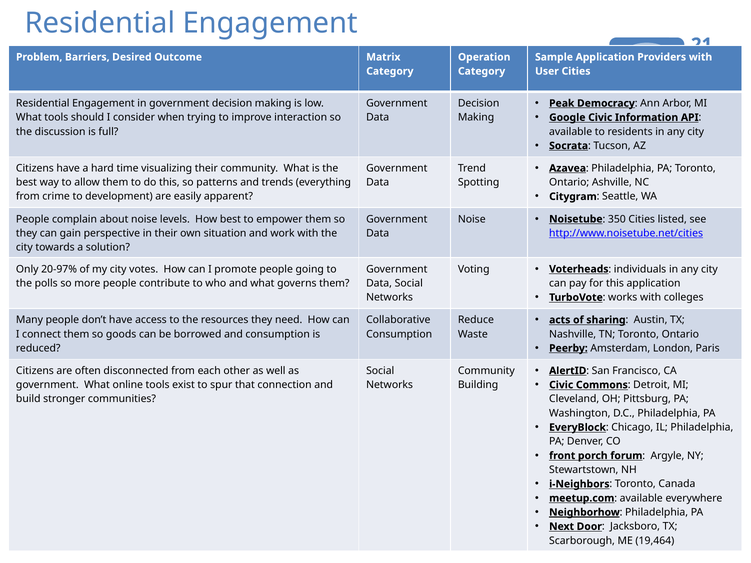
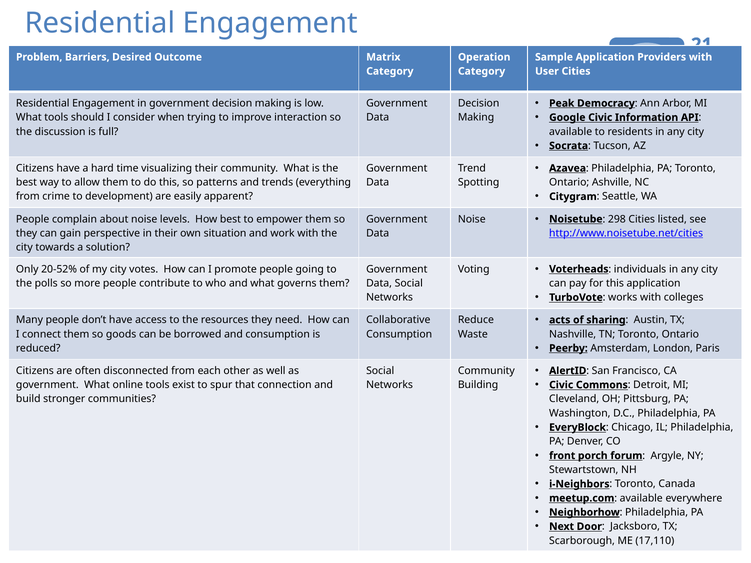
350: 350 -> 298 (617, 219)
20-97%: 20-97% -> 20-52% (59, 269)
19,464: 19,464 -> 17,110 (655, 541)
